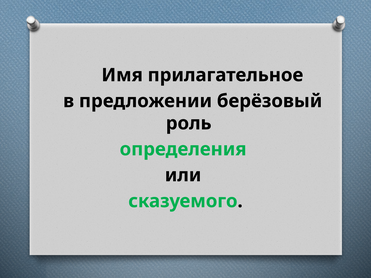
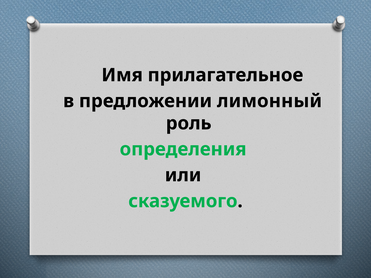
берёзовый: берёзовый -> лимонный (269, 101)
